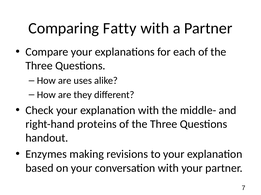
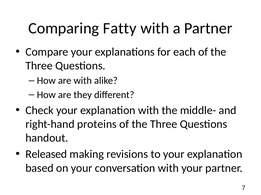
are uses: uses -> with (83, 81)
Enzymes: Enzymes -> Released (46, 155)
